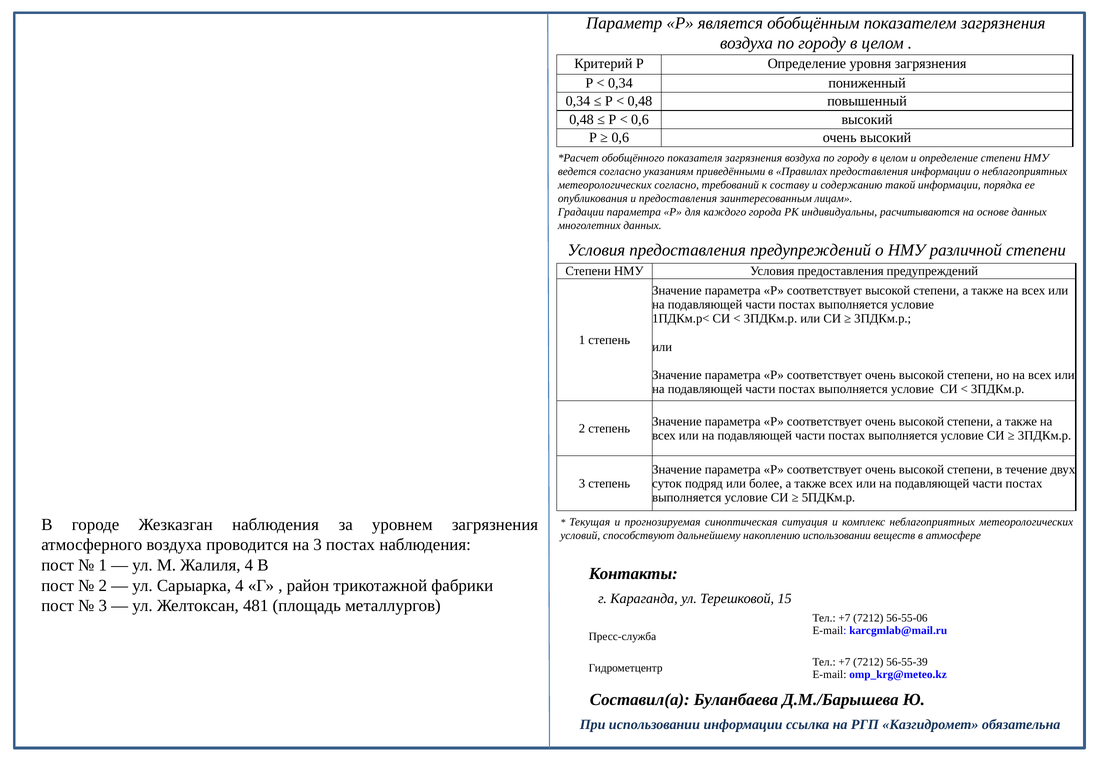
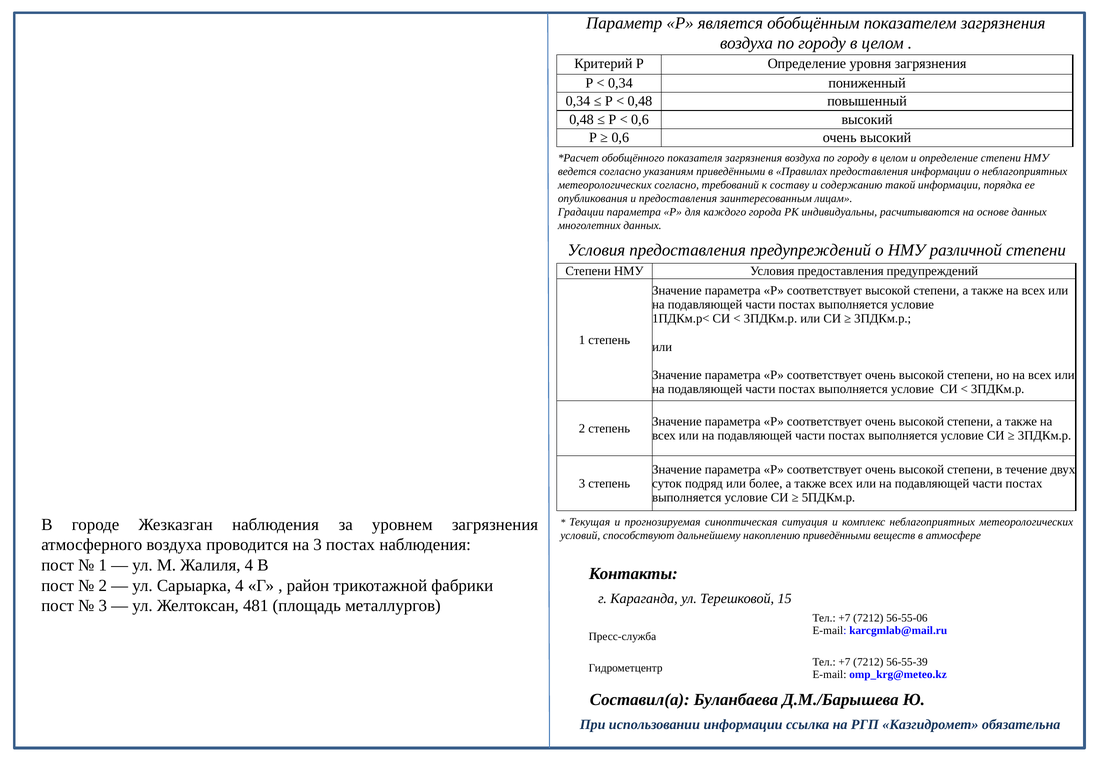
накоплению использовании: использовании -> приведёнными (837, 536)
